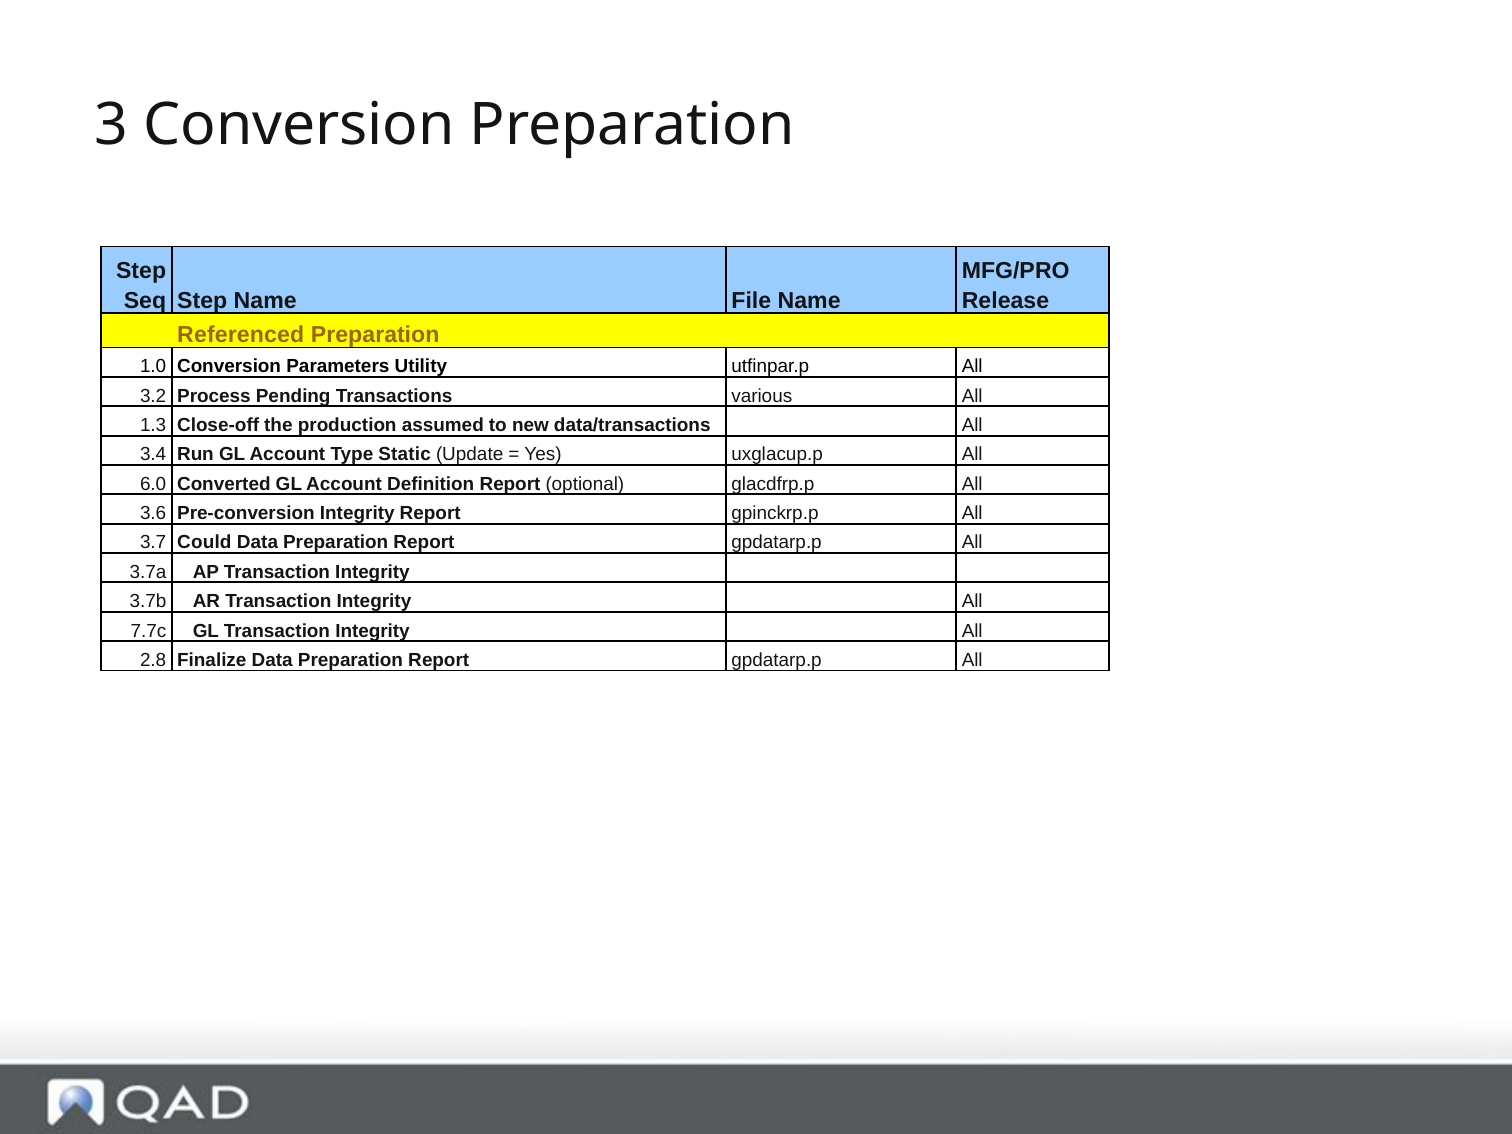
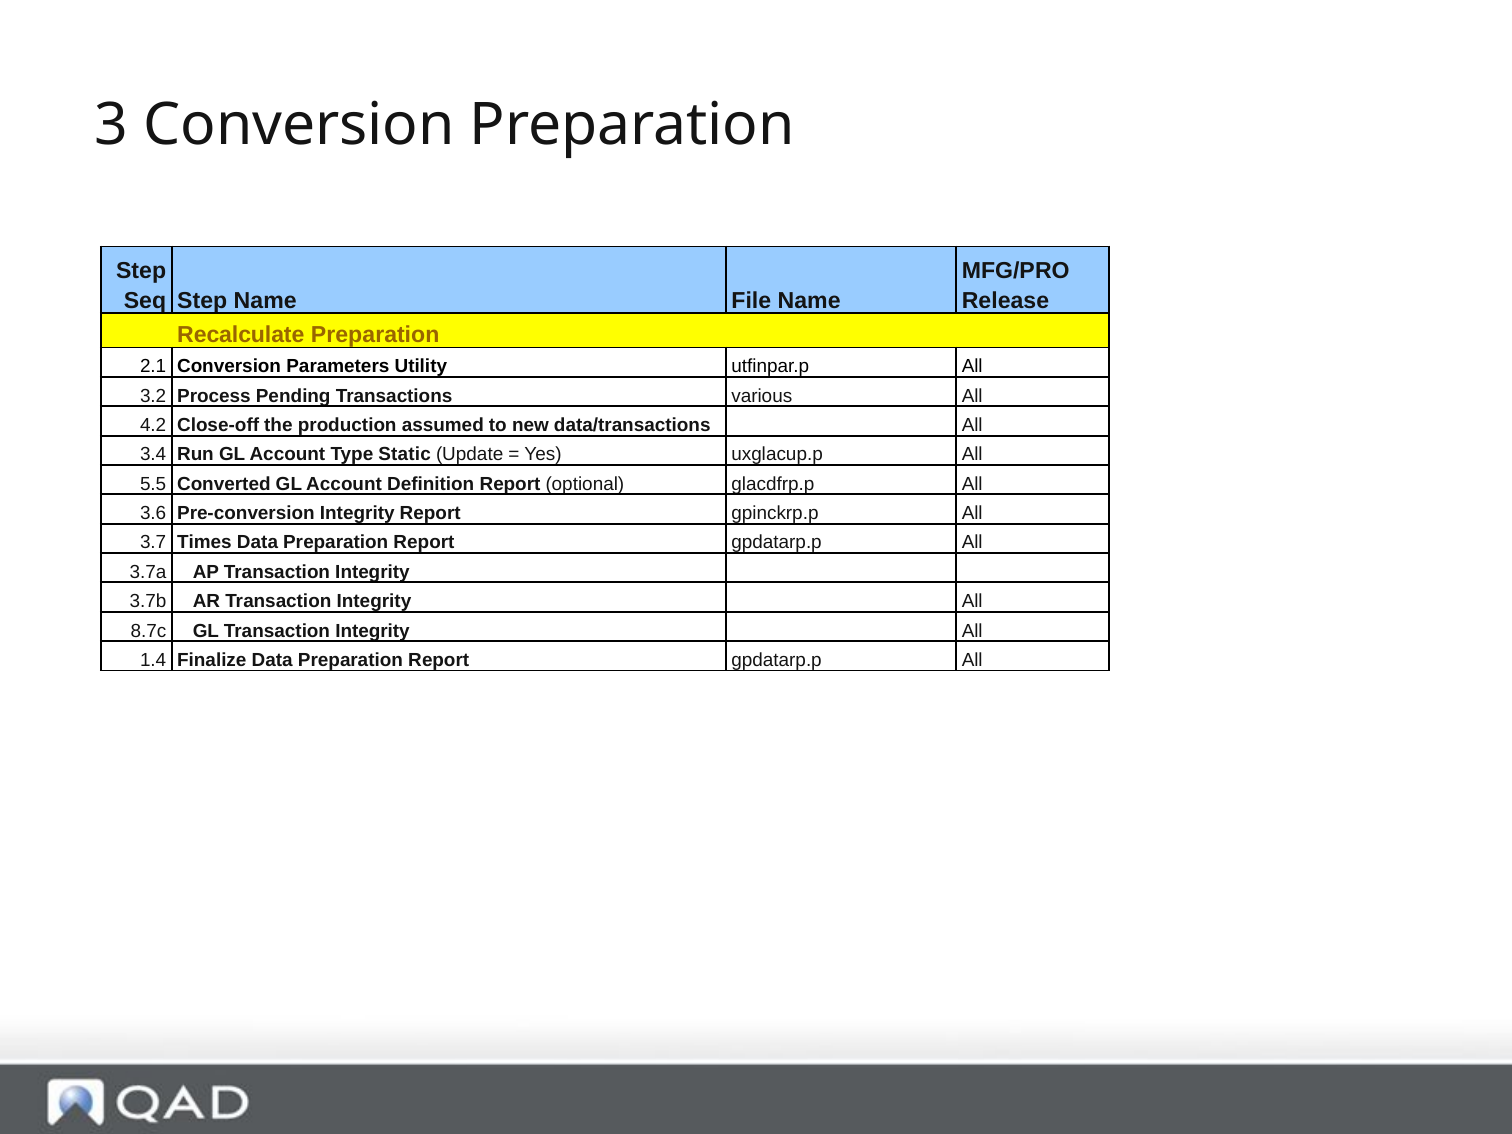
Referenced: Referenced -> Recalculate (241, 335)
1.0: 1.0 -> 2.1 (153, 367)
1.3: 1.3 -> 4.2 (153, 425)
6.0: 6.0 -> 5.5 (153, 484)
Could: Could -> Times (204, 543)
7.7c: 7.7c -> 8.7c (149, 631)
2.8: 2.8 -> 1.4 (153, 660)
